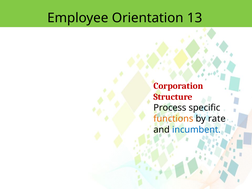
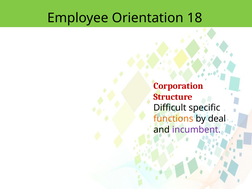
13: 13 -> 18 (195, 18)
Process: Process -> Difficult (170, 108)
rate: rate -> deal (217, 119)
incumbent colour: blue -> purple (196, 130)
